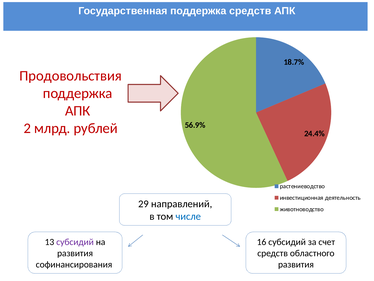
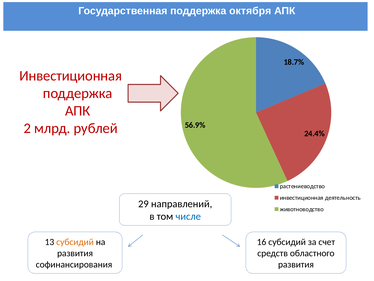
поддержка средств: средств -> октября (250, 11)
Продовольствия: Продовольствия -> Инвестиционная (71, 76)
субсидий colour: purple -> orange (75, 242)
